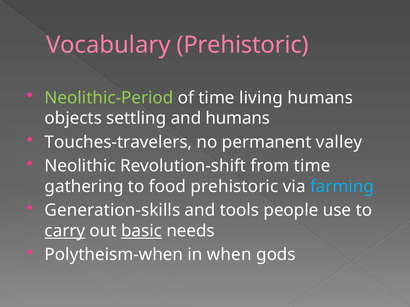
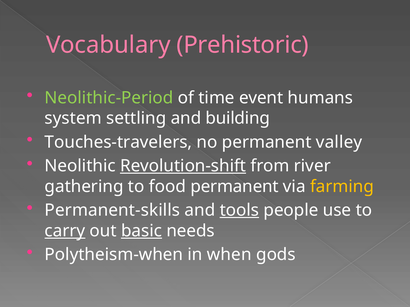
living: living -> event (261, 98)
objects: objects -> system (73, 118)
and humans: humans -> building (238, 118)
Revolution-shift underline: none -> present (183, 166)
from time: time -> river (312, 166)
food prehistoric: prehistoric -> permanent (235, 187)
farming colour: light blue -> yellow (342, 187)
Generation-skills: Generation-skills -> Permanent-skills (112, 211)
tools underline: none -> present (239, 211)
